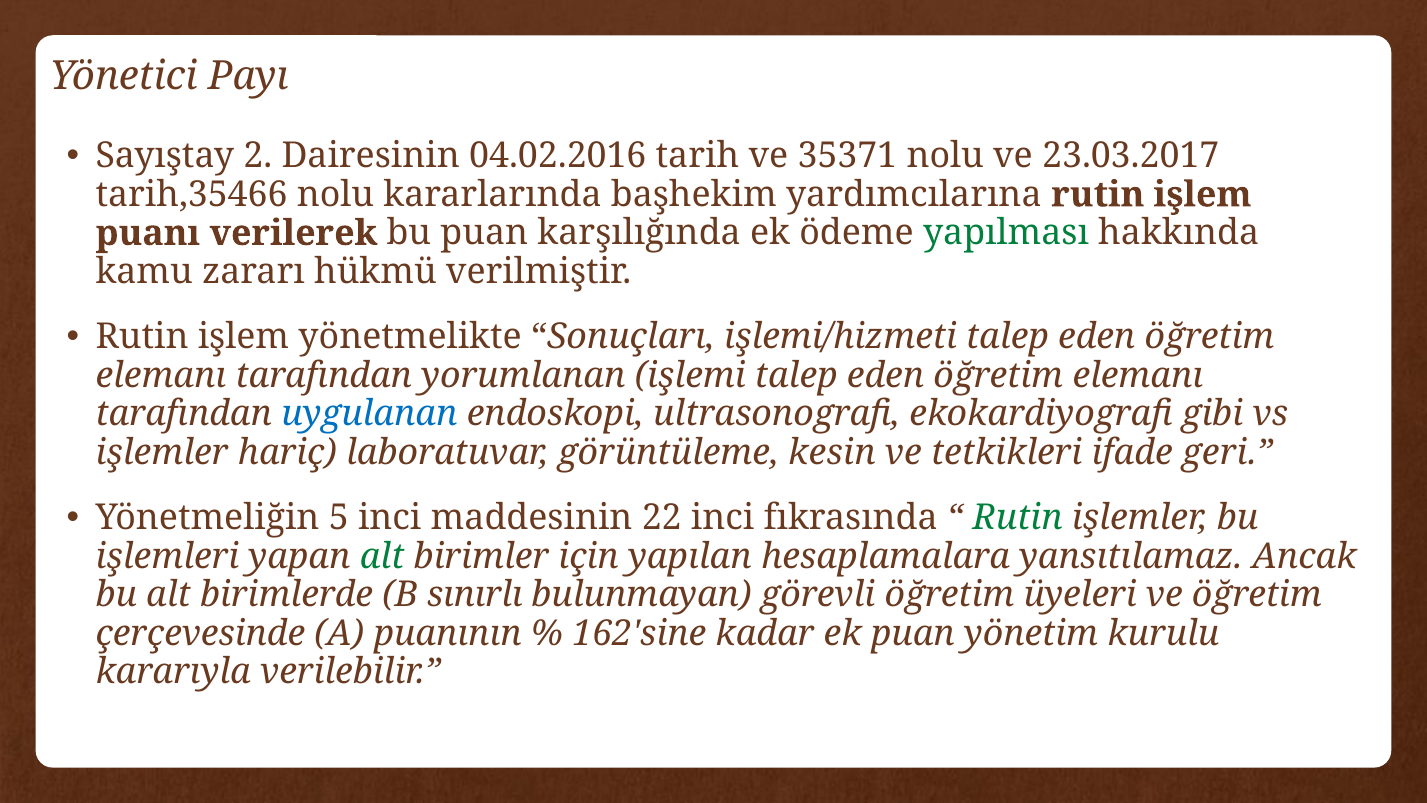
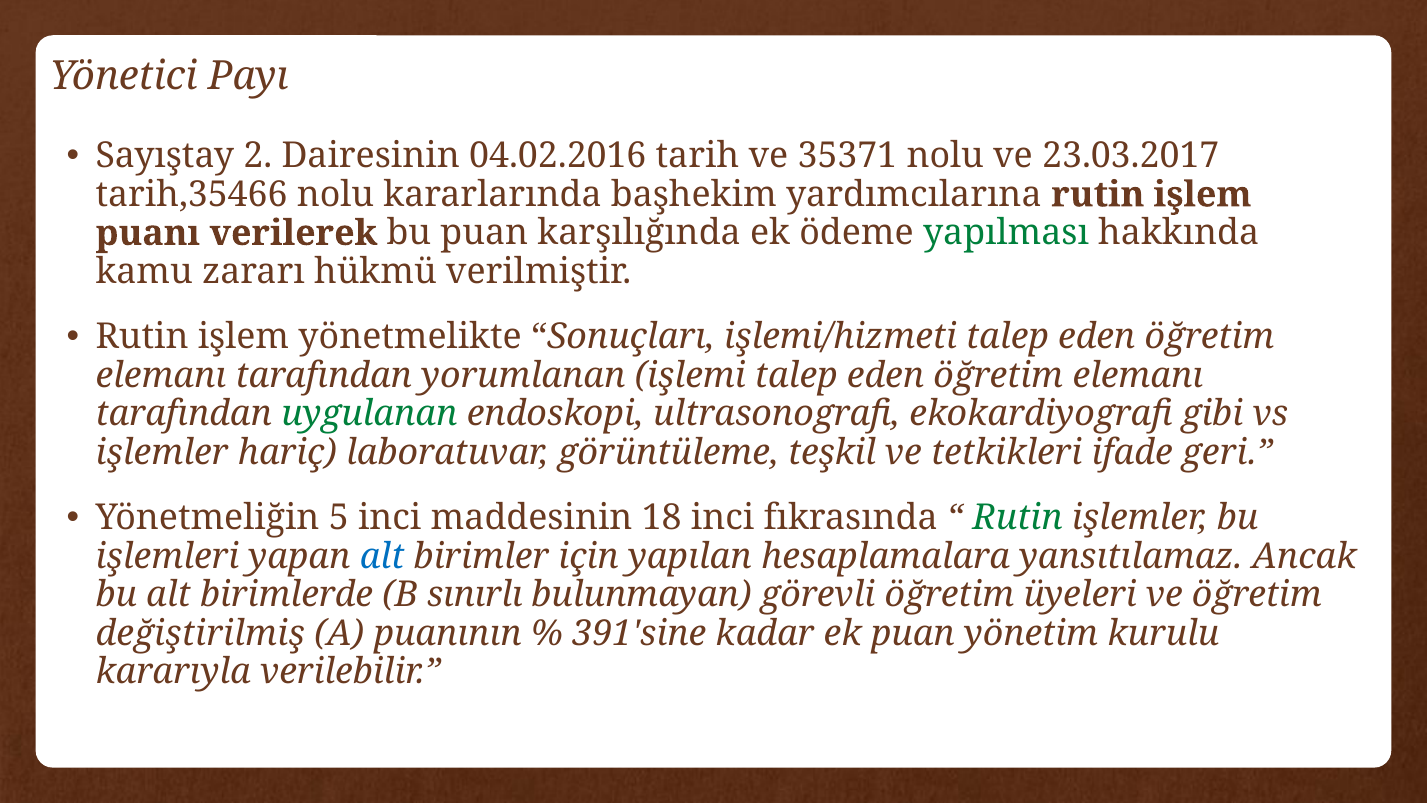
uygulanan colour: blue -> green (369, 414)
kesin: kesin -> teşkil (832, 453)
22: 22 -> 18 (662, 518)
alt colour: green -> blue (382, 556)
çerçevesinde: çerçevesinde -> değiştirilmiş (200, 633)
162'sine: 162'sine -> 391'sine (639, 633)
